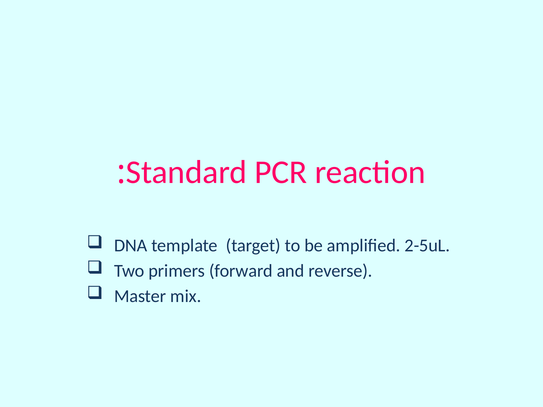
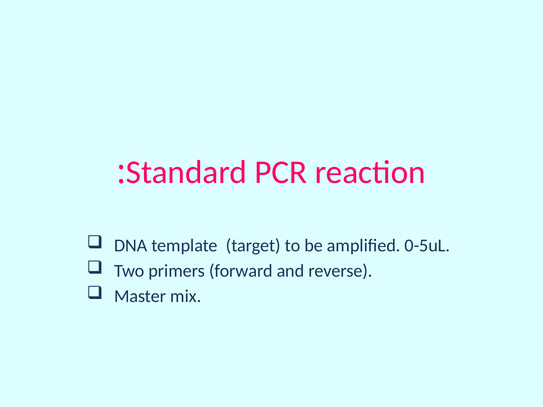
2-5uL: 2-5uL -> 0-5uL (427, 246)
